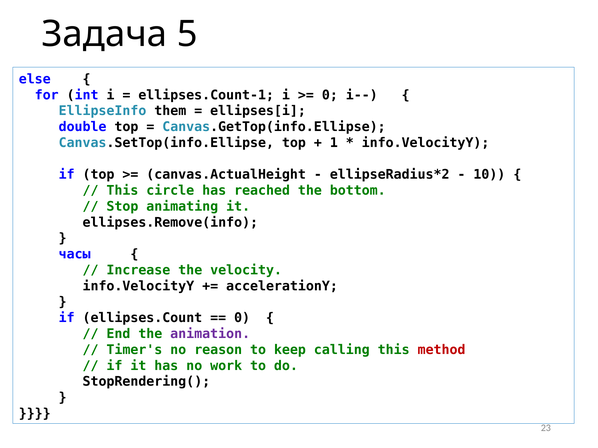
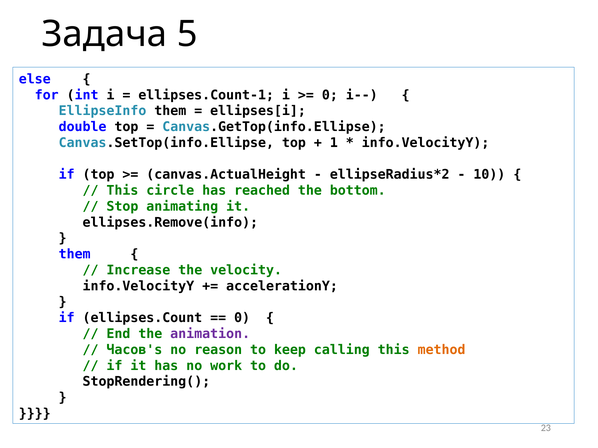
часы: часы -> them (75, 254)
Timer's: Timer's -> Часов's (134, 350)
method colour: red -> orange (442, 350)
